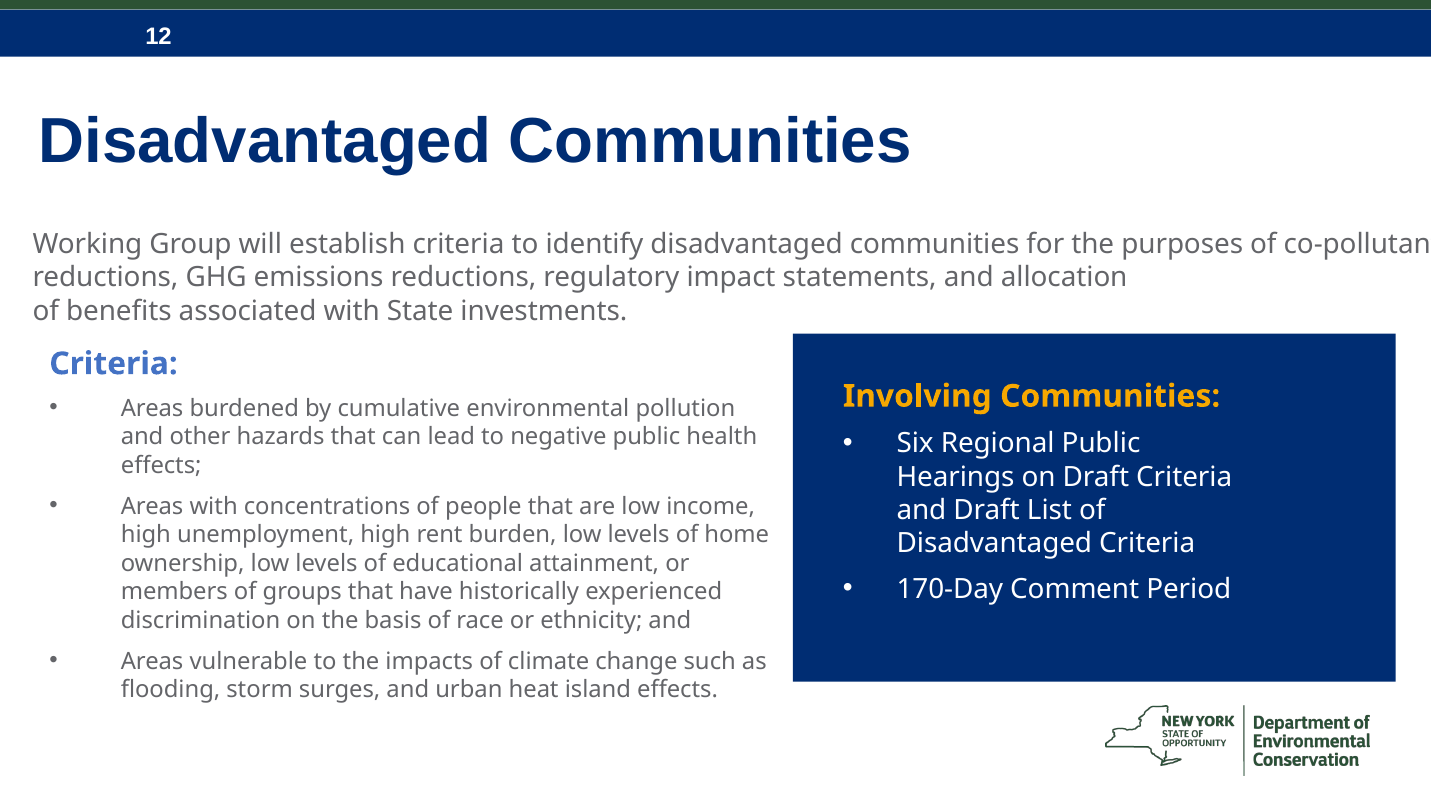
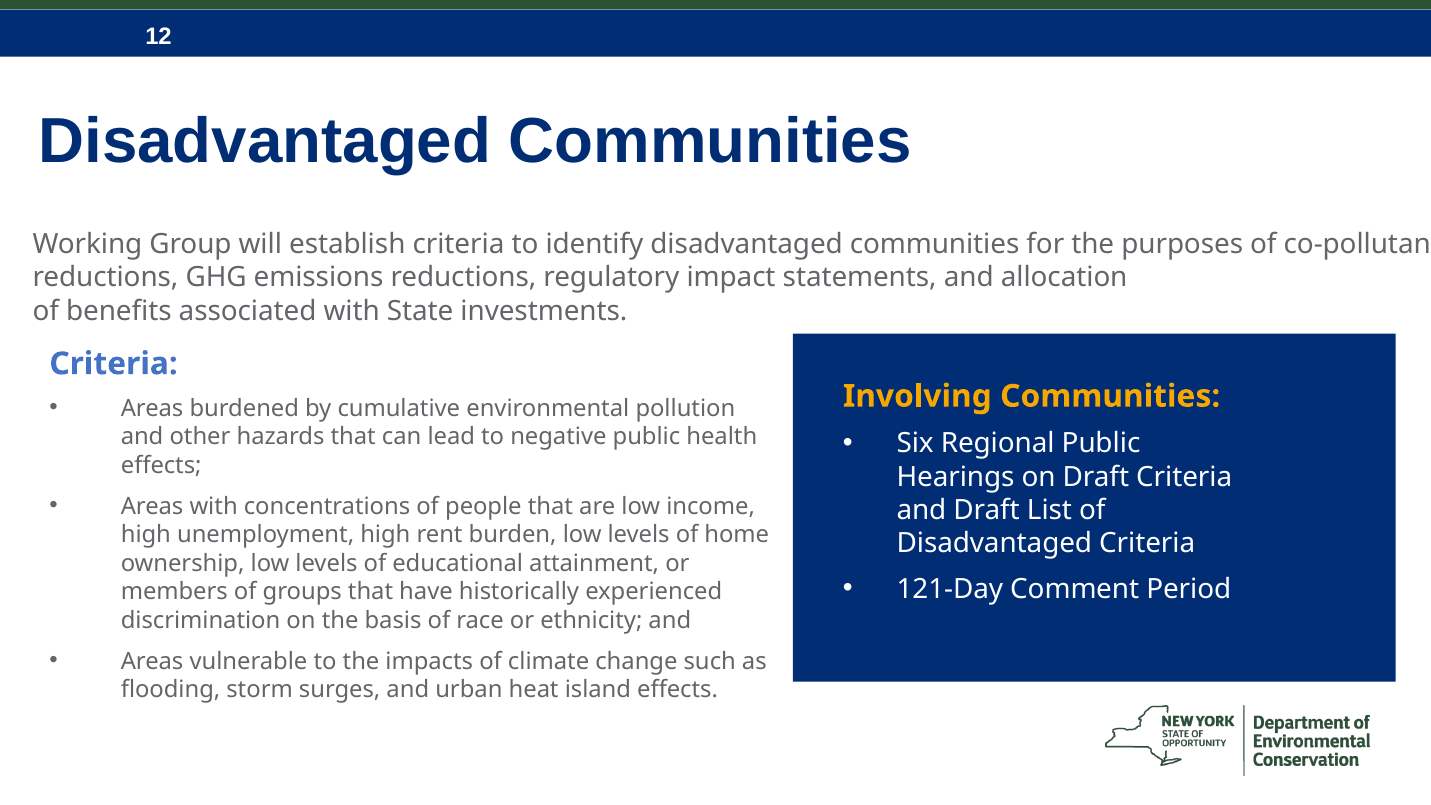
170-Day: 170-Day -> 121-Day (950, 589)
